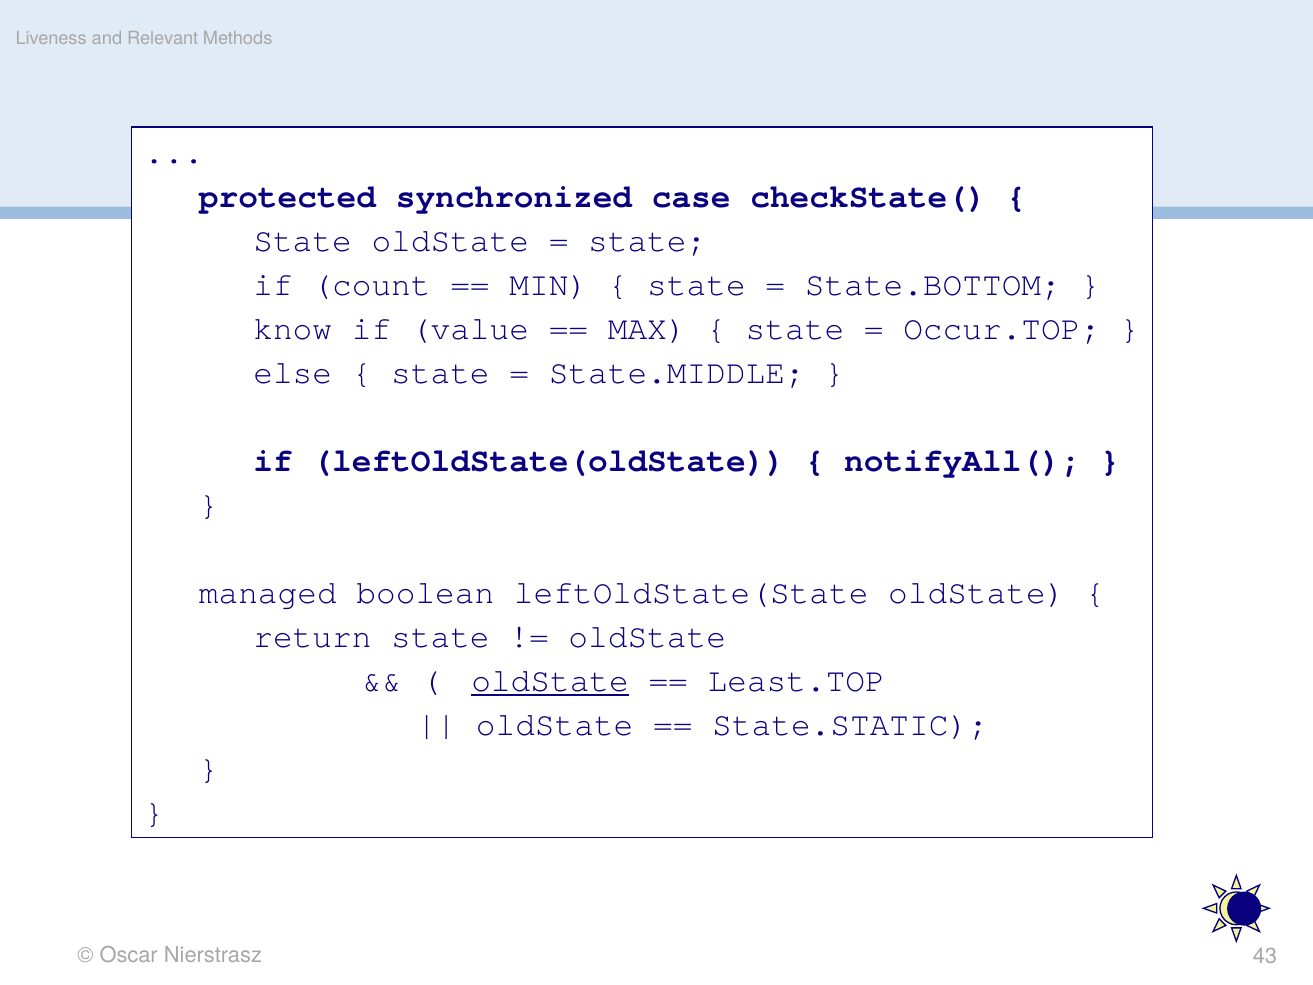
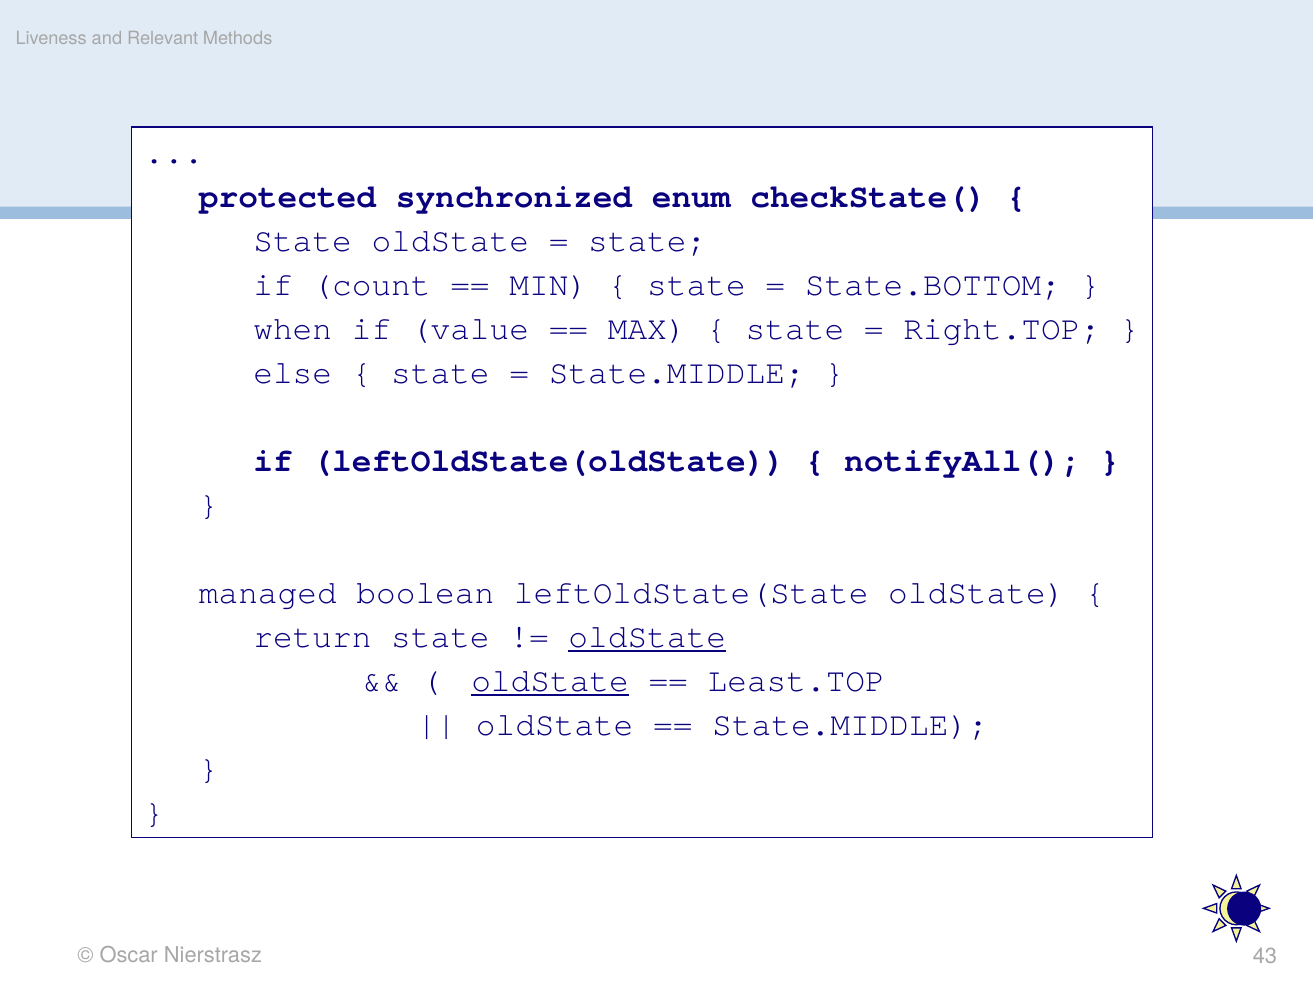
case: case -> enum (691, 197)
know: know -> when (293, 328)
Occur.TOP: Occur.TOP -> Right.TOP (1002, 328)
oldState underline: none -> present (647, 636)
State.STATIC: State.STATIC -> State.MIDDLE (850, 724)
